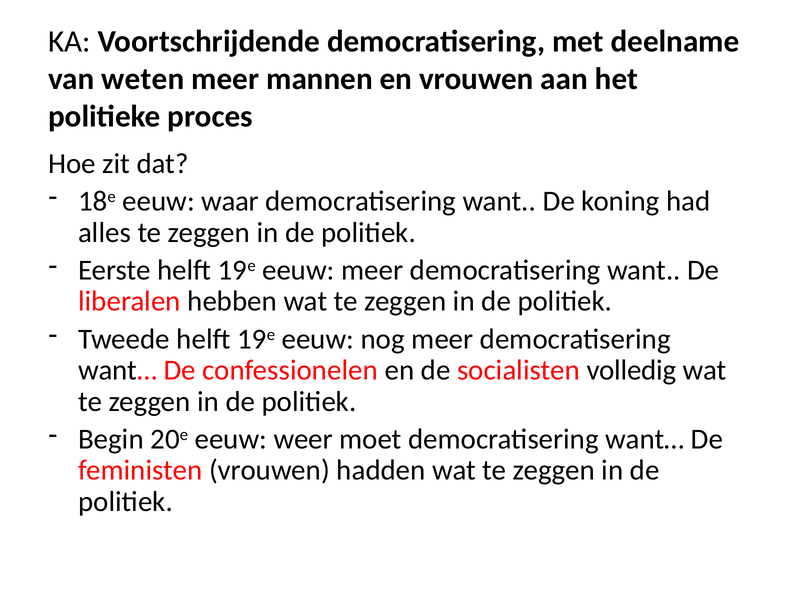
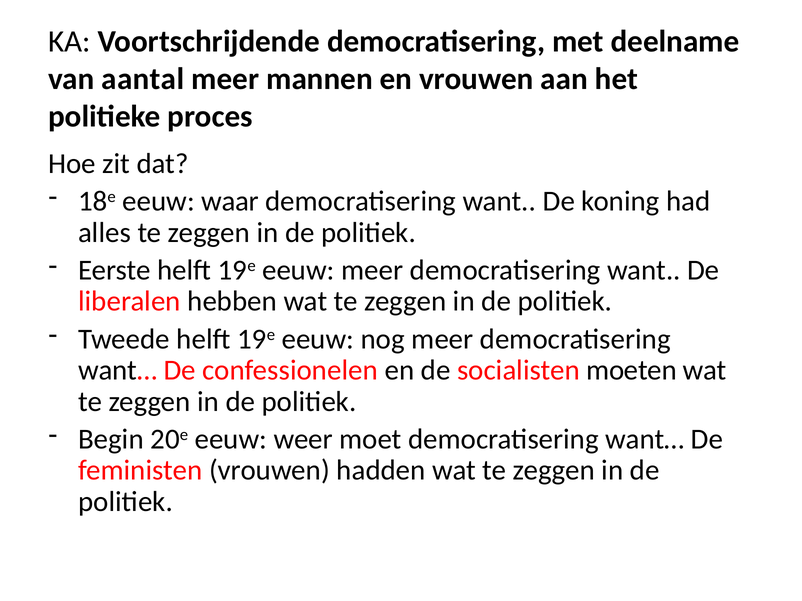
weten: weten -> aantal (143, 79)
volledig: volledig -> moeten (631, 371)
